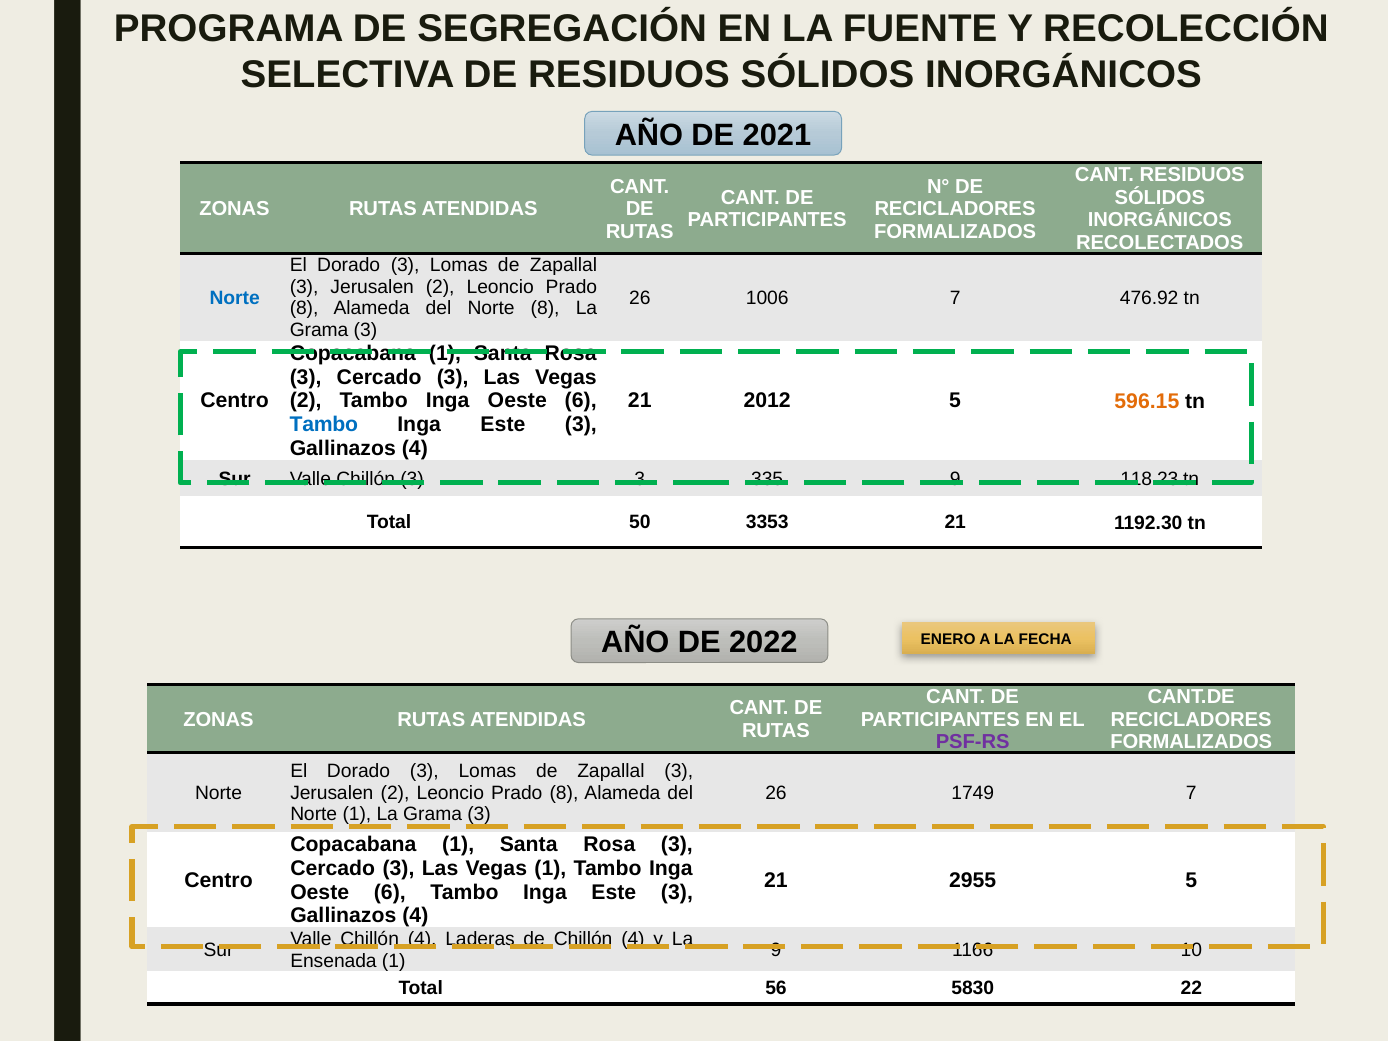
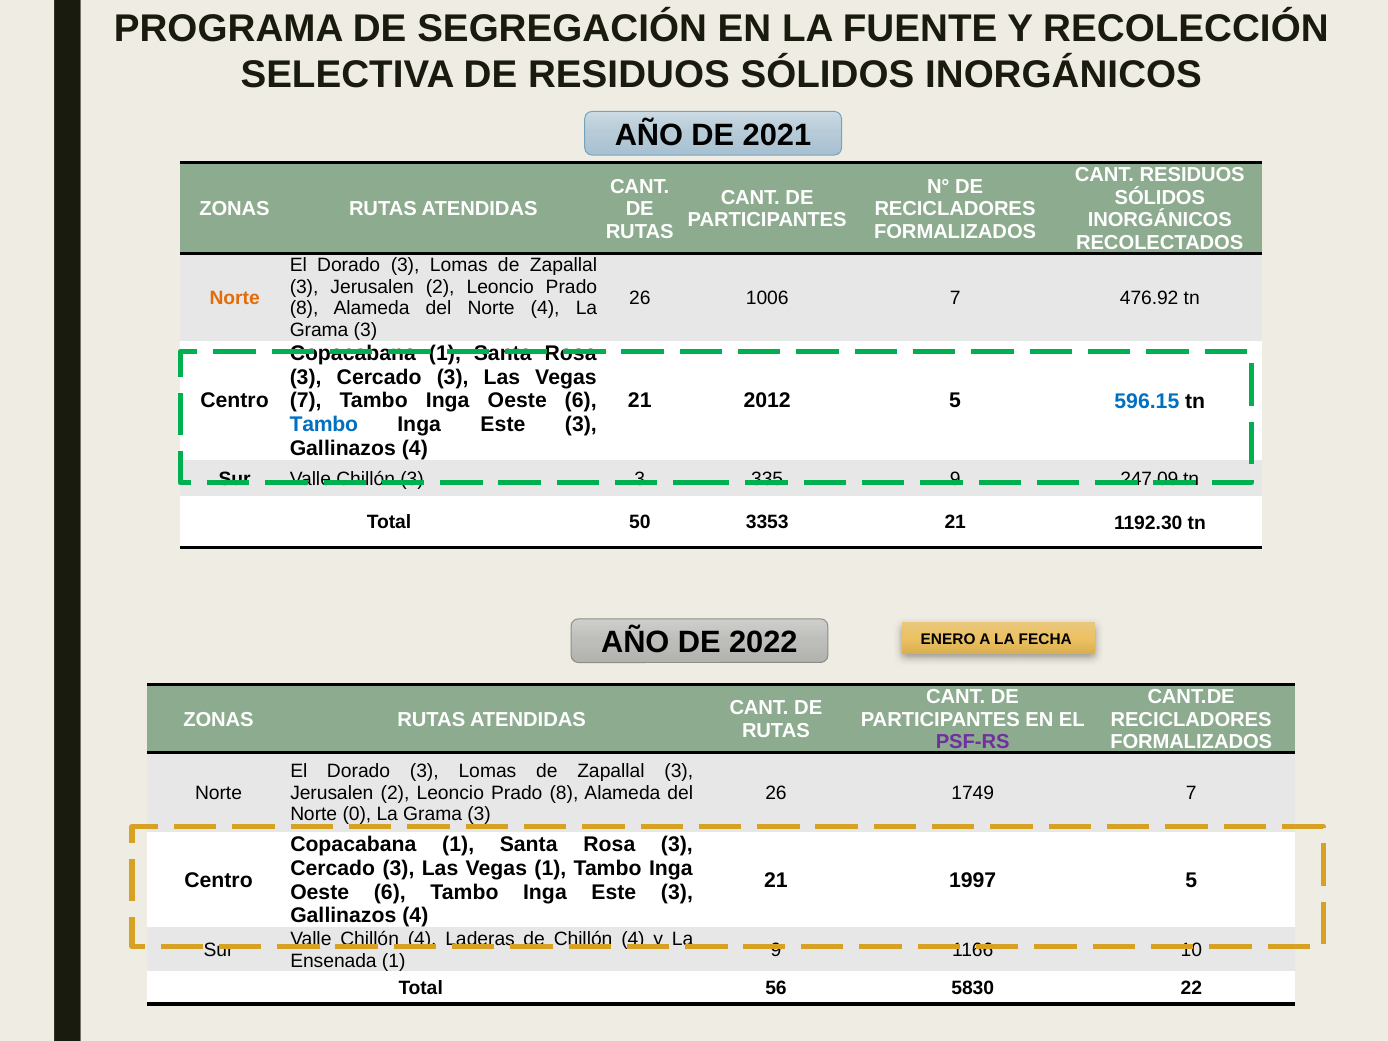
Norte colour: blue -> orange (235, 298)
Norte 8: 8 -> 4 (545, 309)
2: 2 -> 7 (306, 401)
596.15 colour: orange -> blue (1147, 401)
118.23: 118.23 -> 247.09 (1149, 479)
Norte 1: 1 -> 0 (357, 815)
2955: 2955 -> 1997 (973, 880)
